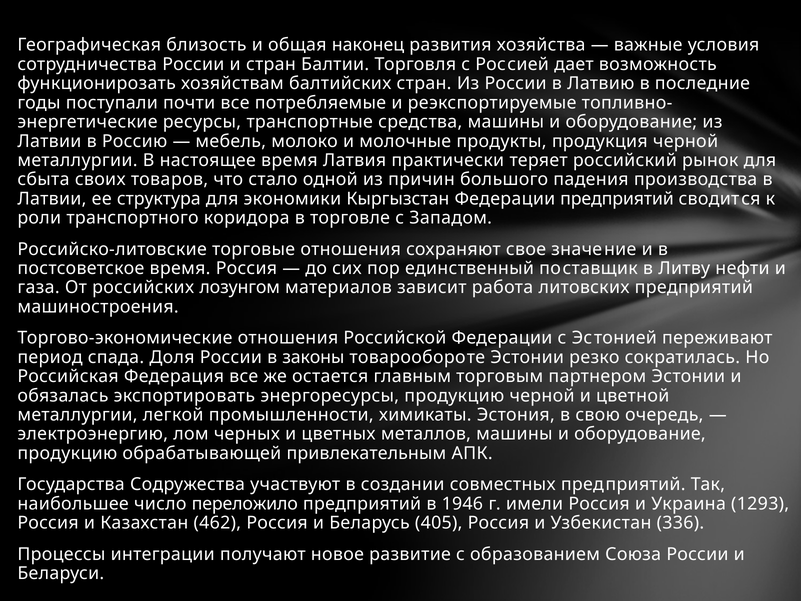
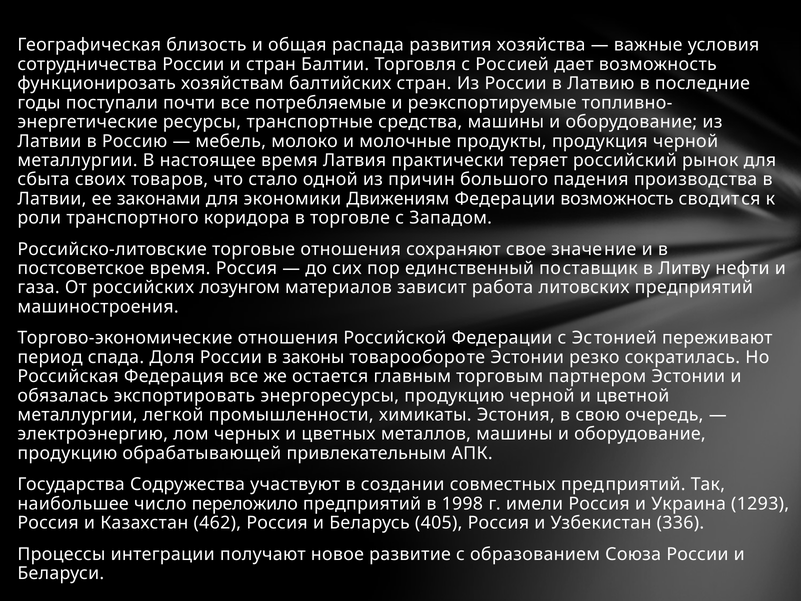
наконец: наконец -> распада (368, 45)
структура: структура -> законами (159, 199)
Кыргызстан: Кыргызстан -> Движениям (398, 199)
Федерации предприятий: предприятий -> возможность (617, 199)
1946: 1946 -> 1998 (462, 504)
